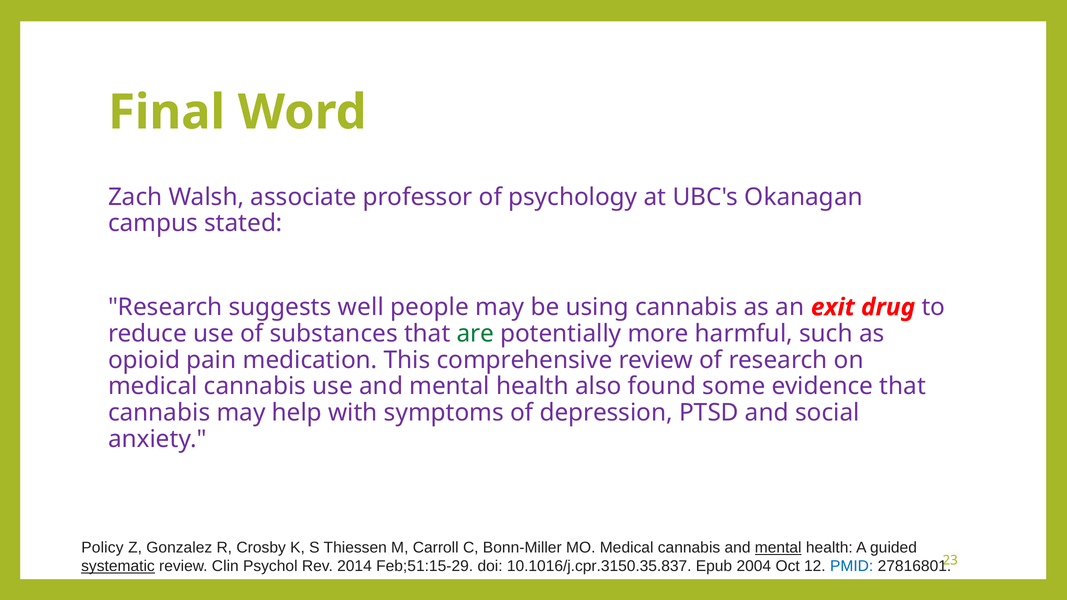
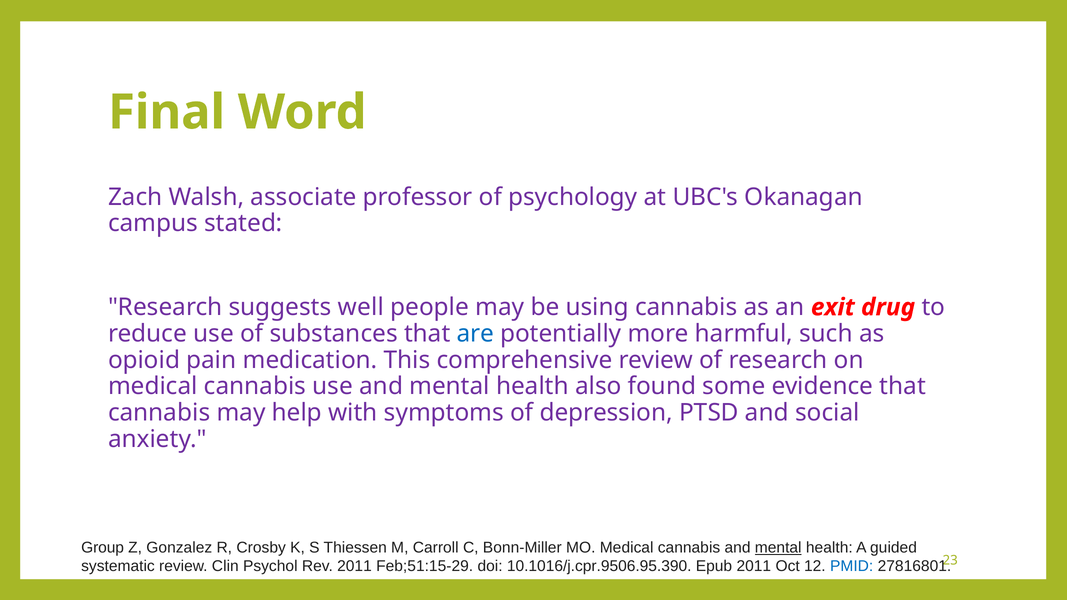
are colour: green -> blue (475, 334)
Policy: Policy -> Group (103, 548)
systematic underline: present -> none (118, 567)
Rev 2014: 2014 -> 2011 (354, 567)
10.1016/j.cpr.3150.35.837: 10.1016/j.cpr.3150.35.837 -> 10.1016/j.cpr.9506.95.390 (599, 567)
Epub 2004: 2004 -> 2011 (754, 567)
